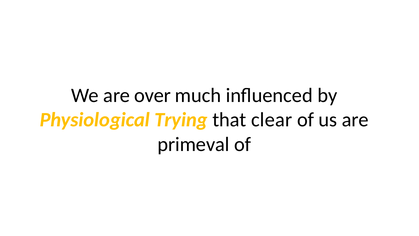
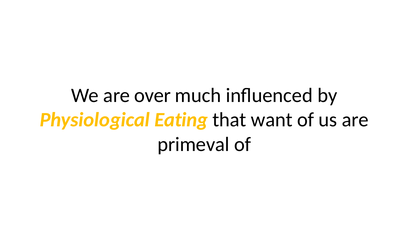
Trying: Trying -> Eating (181, 120)
clear: clear -> want (272, 120)
